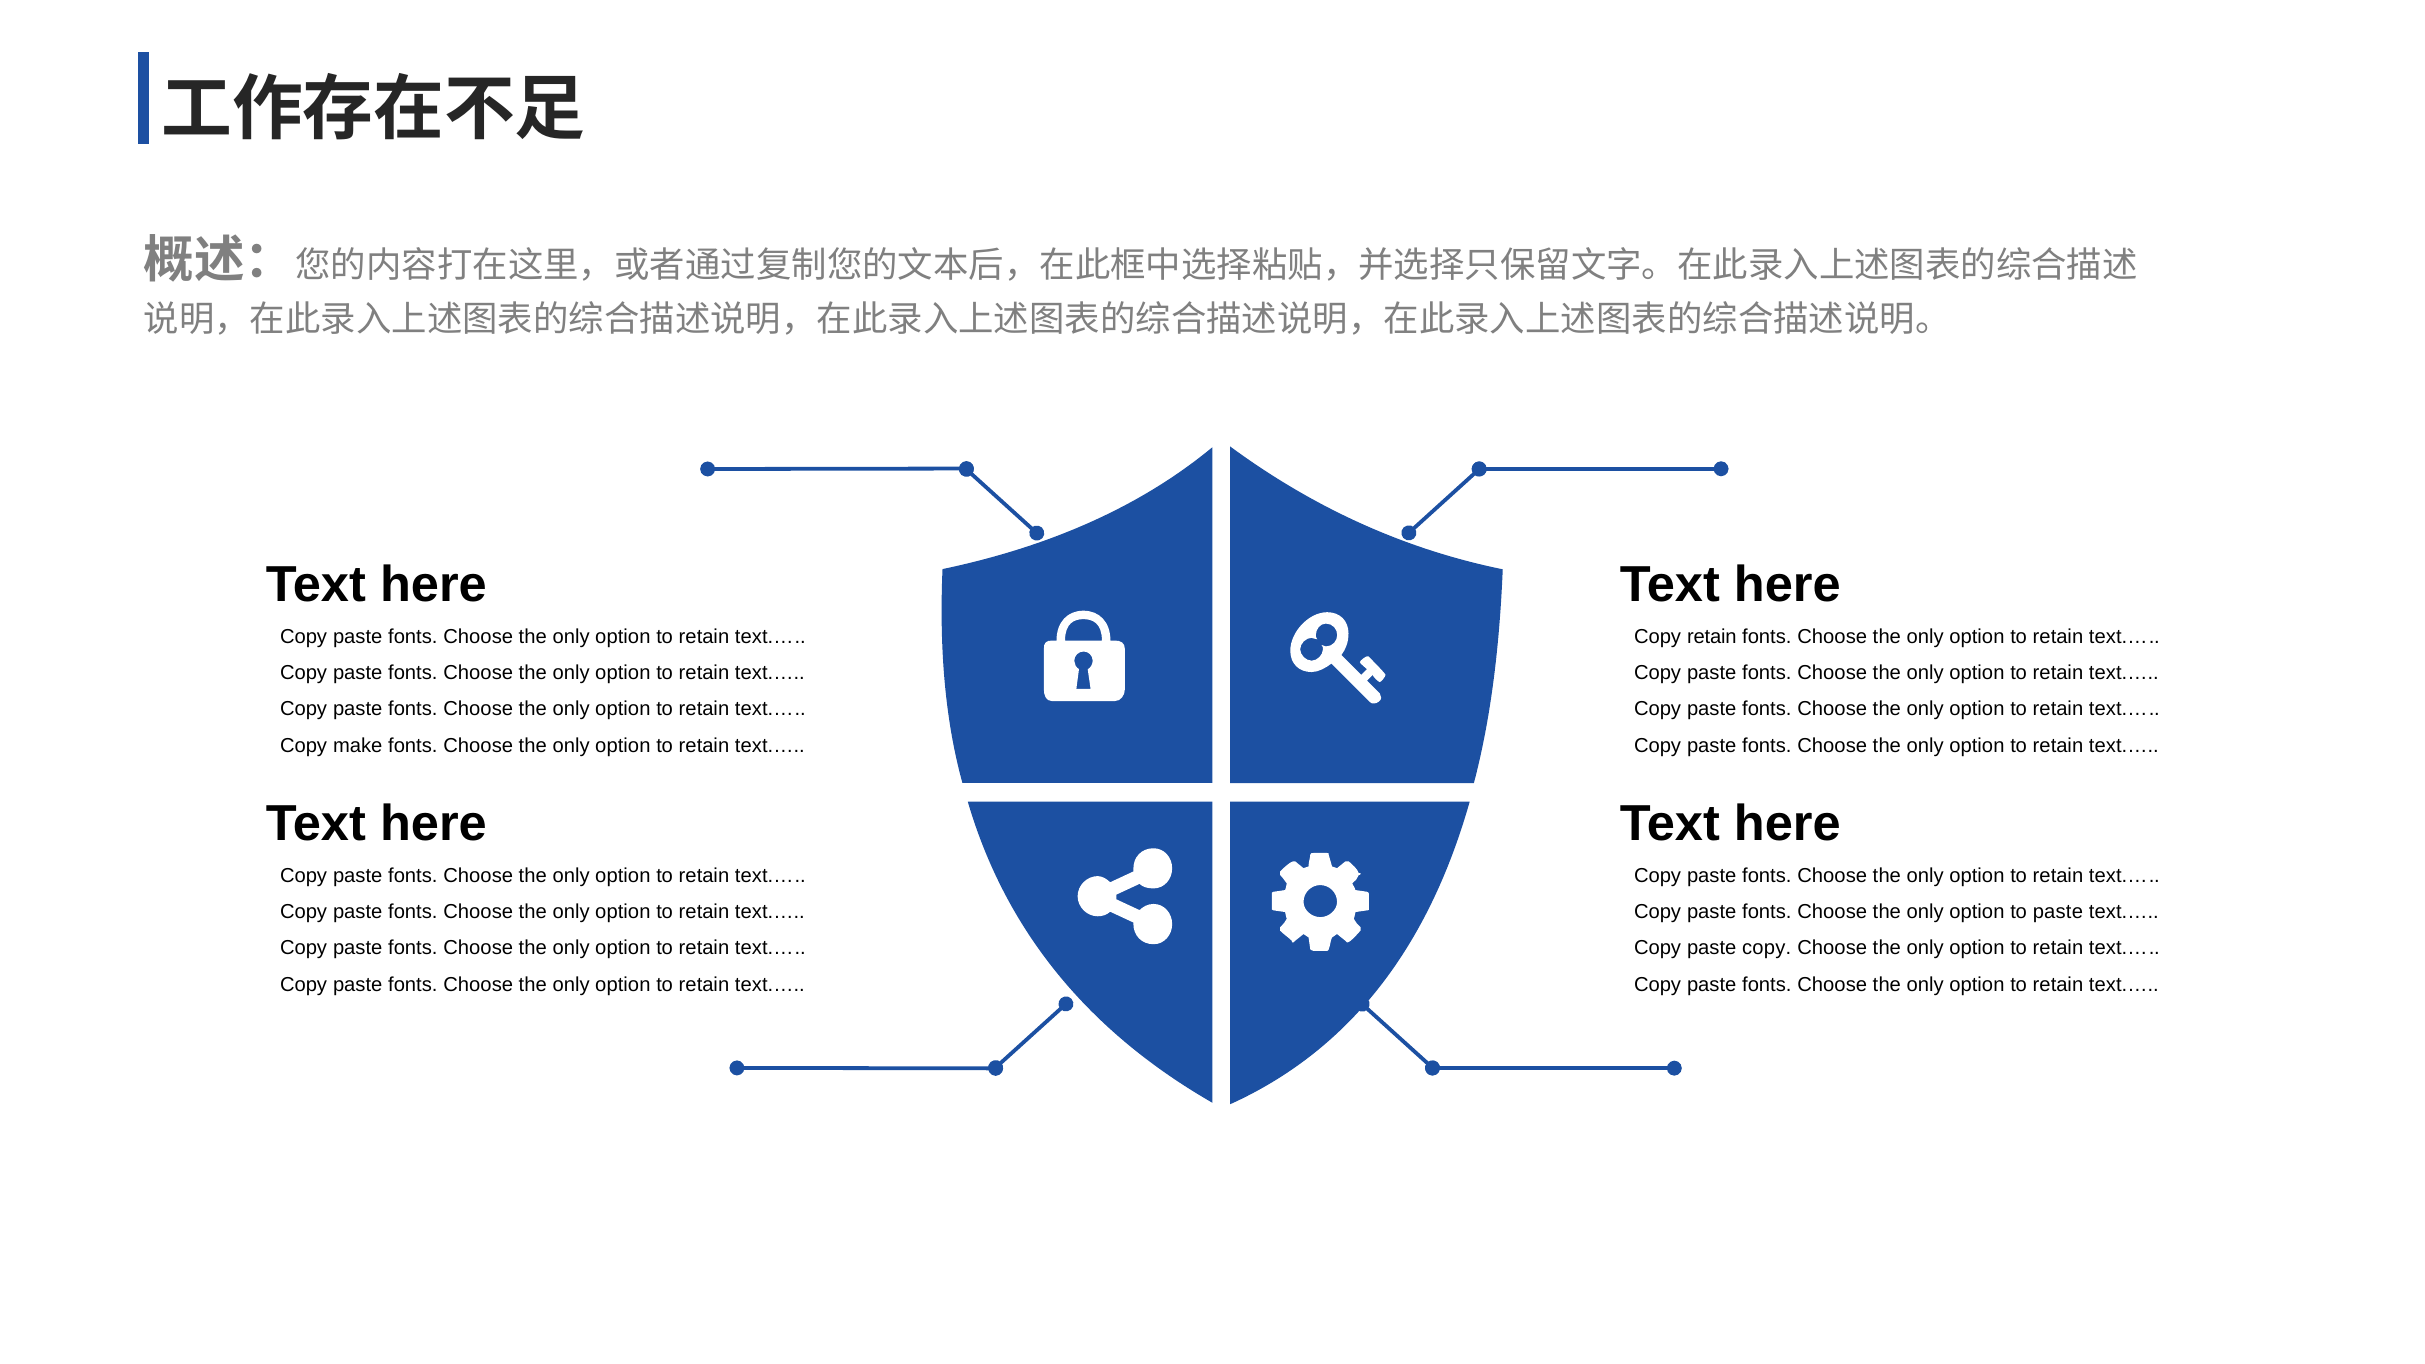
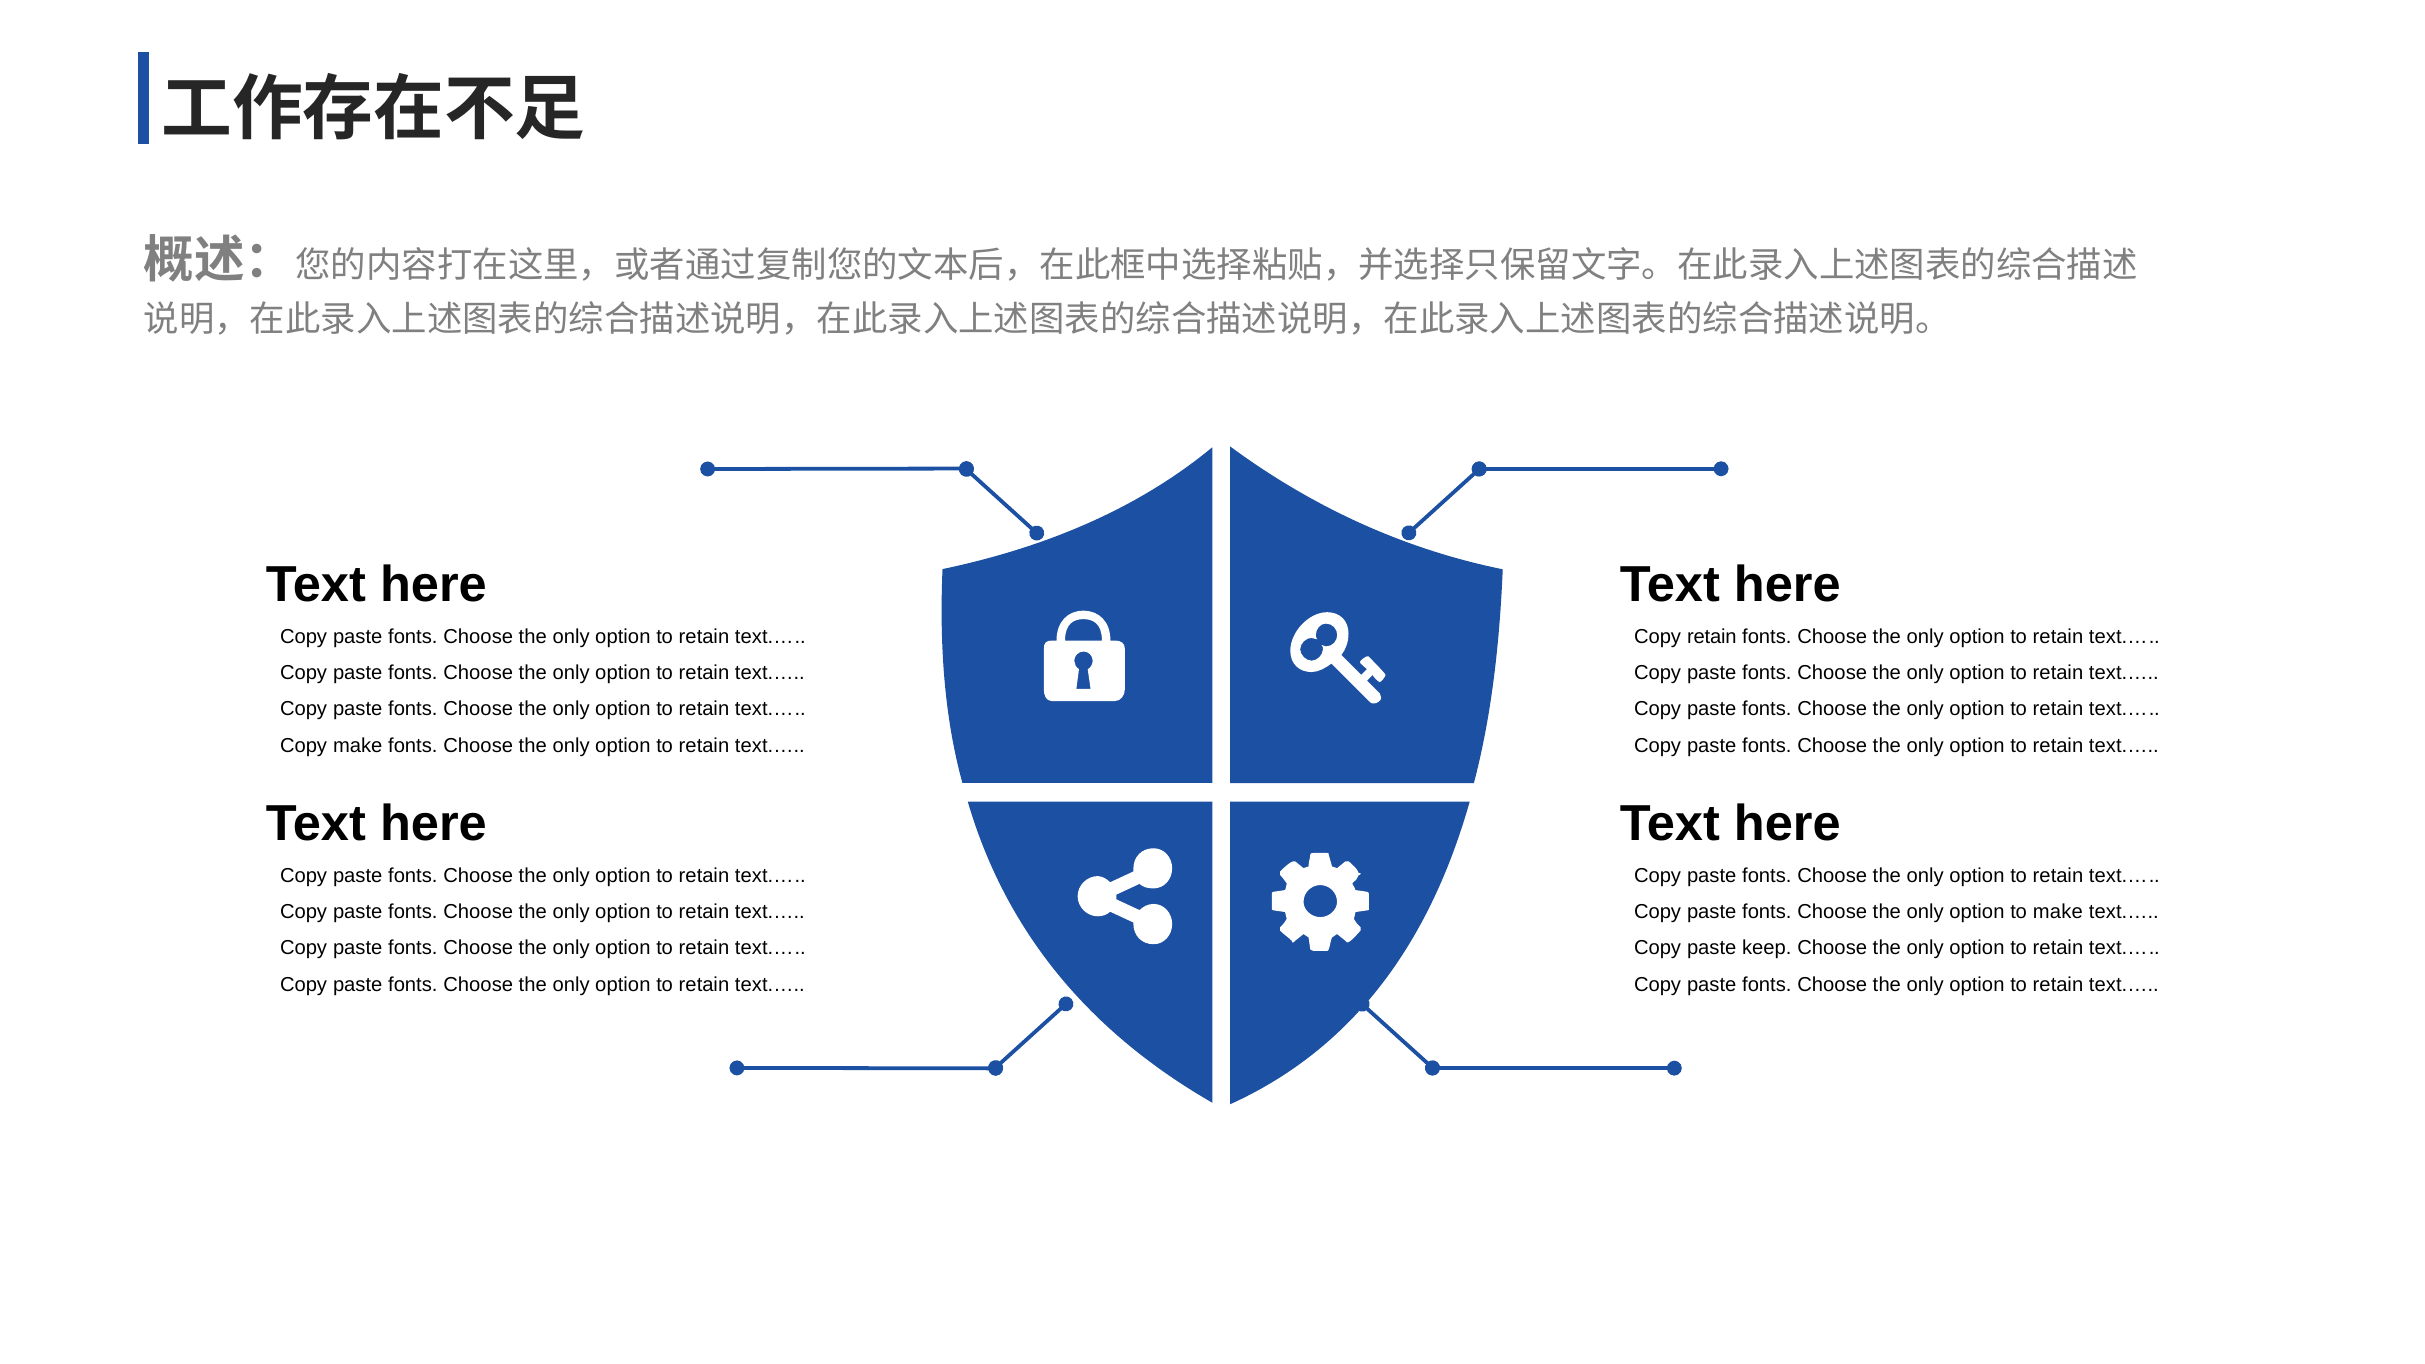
to paste: paste -> make (2058, 912)
paste copy: copy -> keep (1767, 948)
